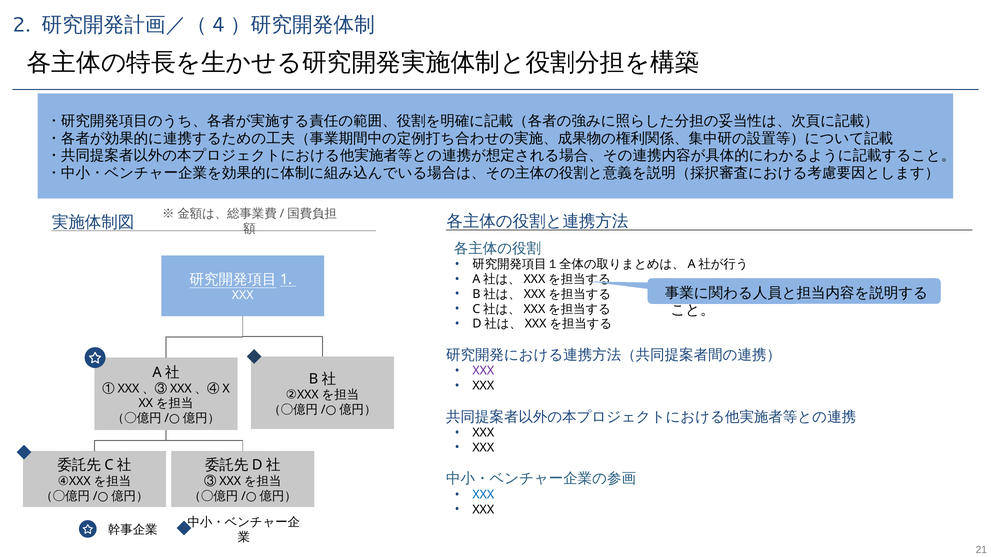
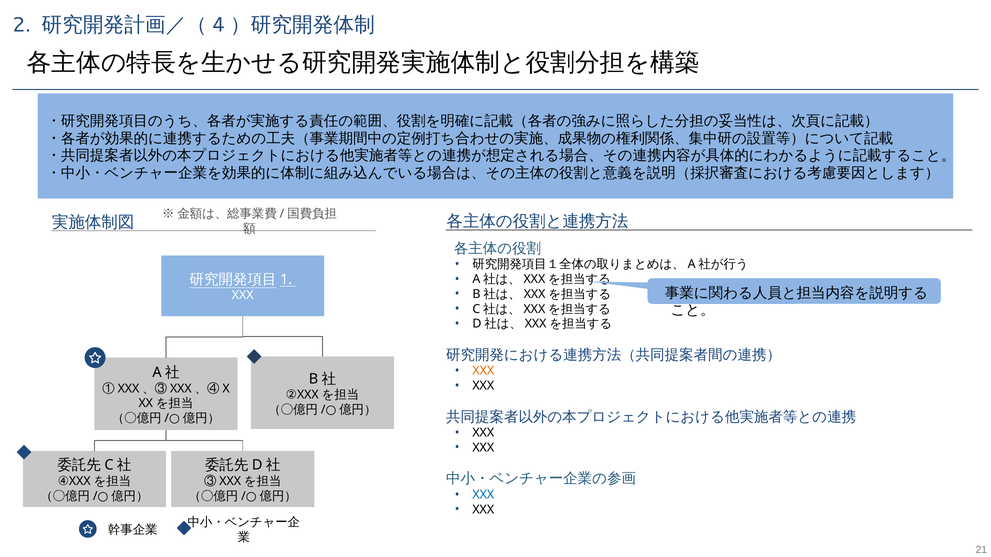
XXX colour: purple -> orange (483, 371)
